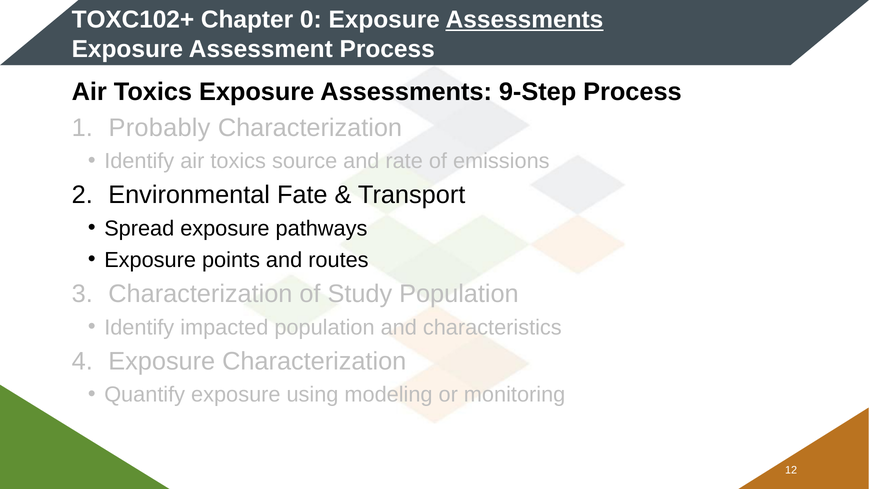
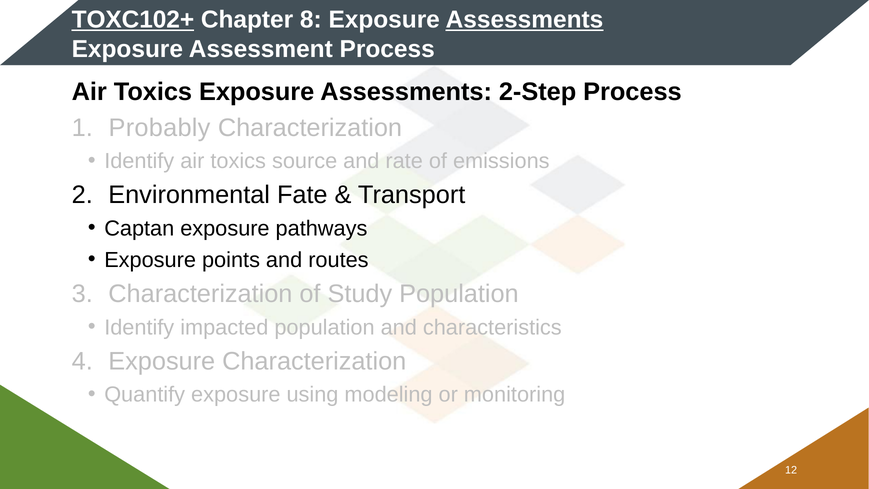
TOXC102+ underline: none -> present (133, 20)
0: 0 -> 8 (311, 20)
9-Step: 9-Step -> 2-Step (538, 92)
Spread: Spread -> Captan (139, 228)
